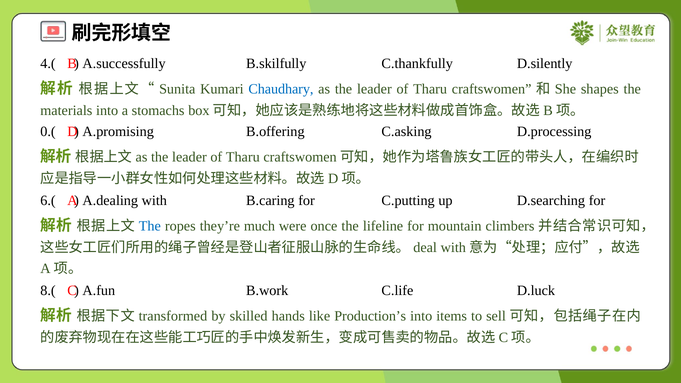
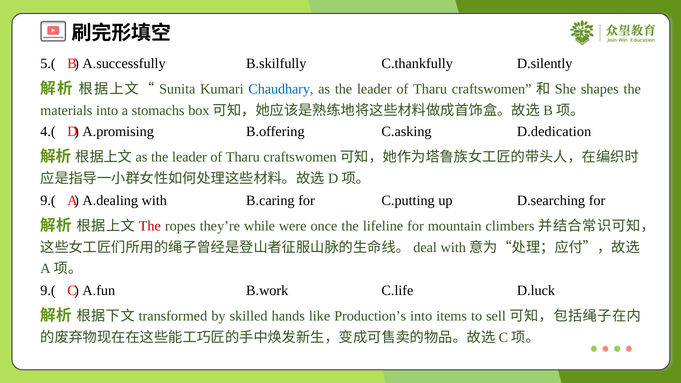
4.(: 4.( -> 5.( (48, 64)
0.(: 0.( -> 4.( (48, 132)
D.processing: D.processing -> D.dedication (554, 132)
6.(: 6.( -> 9.( (48, 200)
The colour: blue -> red (150, 226)
much: much -> while (259, 226)
8.(: 8.( -> 9.( (48, 291)
